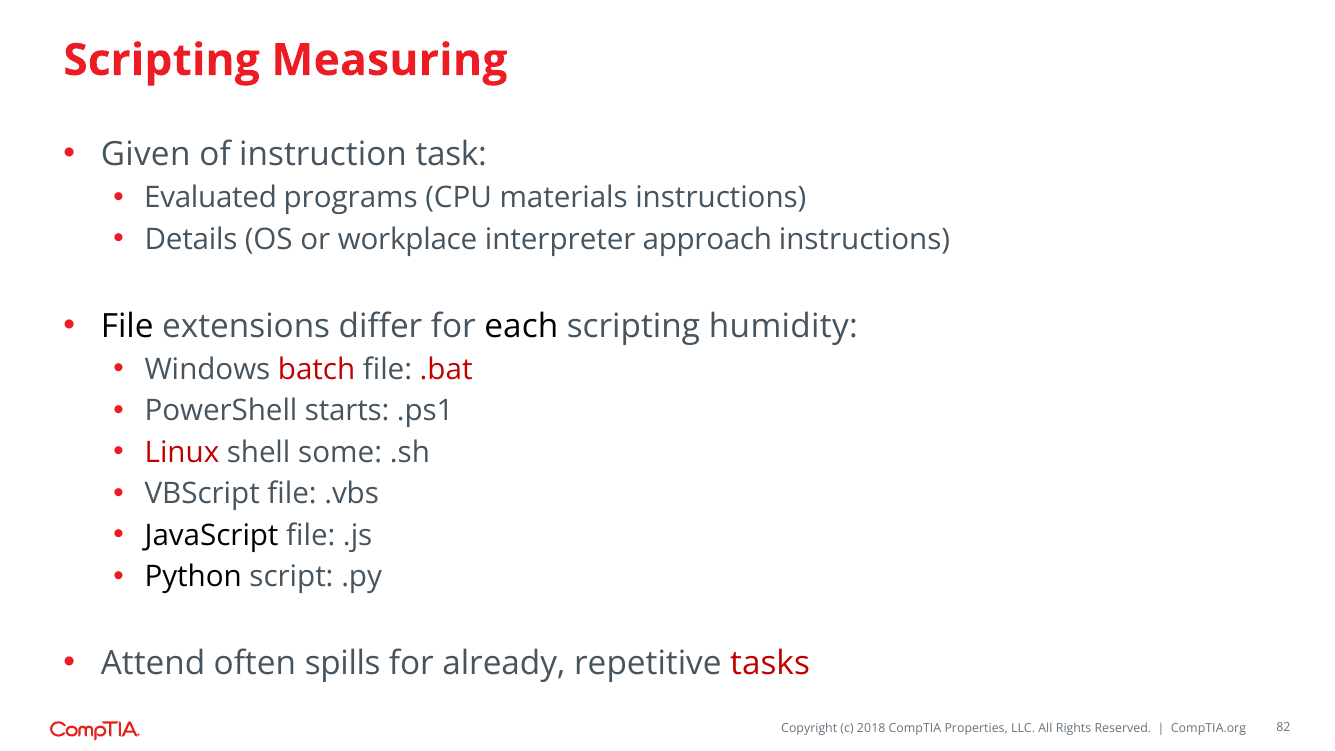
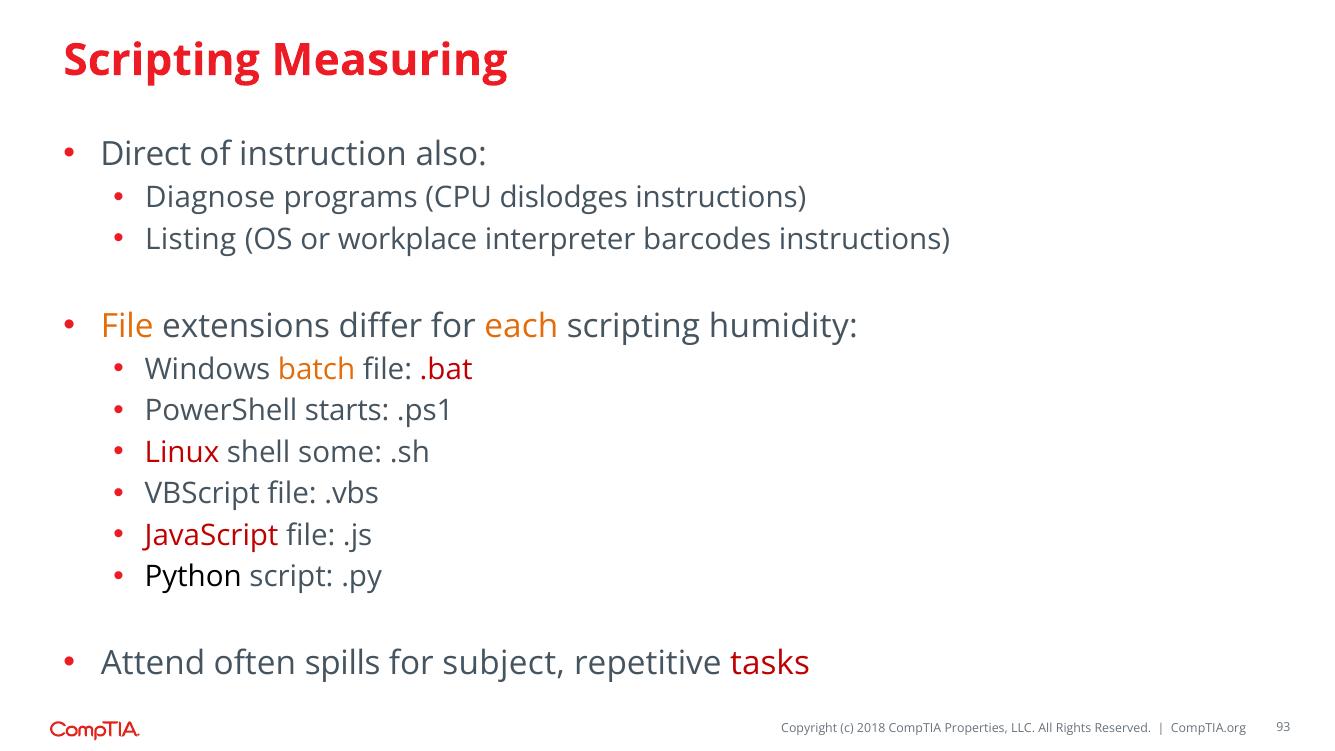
Given: Given -> Direct (146, 155)
task: task -> also (451, 155)
Evaluated: Evaluated -> Diagnose (210, 198)
materials: materials -> dislodges (564, 198)
Details: Details -> Listing (191, 240)
approach: approach -> barcodes (707, 240)
File colour: black -> orange (127, 326)
each colour: black -> orange (521, 326)
batch colour: red -> orange (317, 369)
JavaScript colour: black -> red (212, 536)
already: already -> subject (504, 663)
82: 82 -> 93 (1283, 727)
